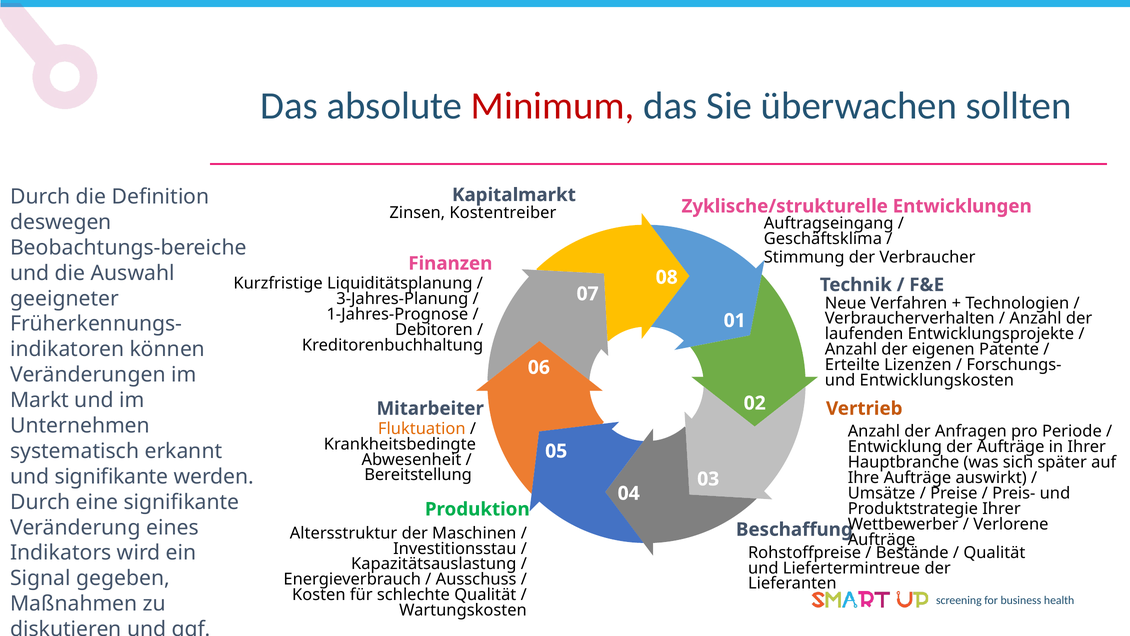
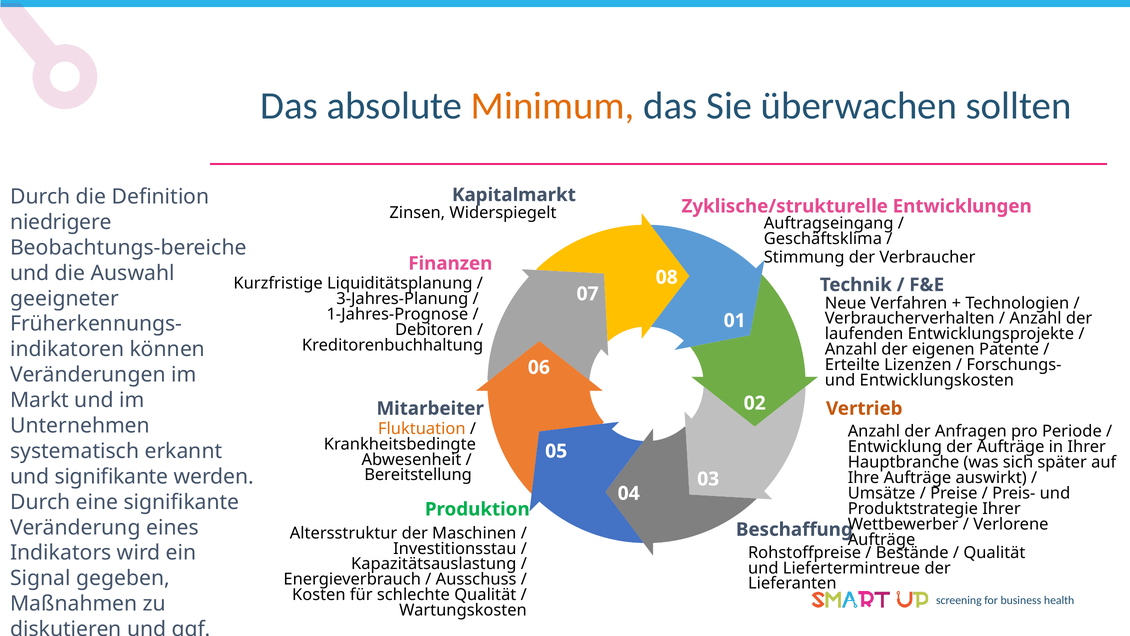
Minimum colour: red -> orange (553, 106)
Kostentreiber: Kostentreiber -> Widerspiegelt (503, 213)
deswegen: deswegen -> niedrigere (61, 222)
